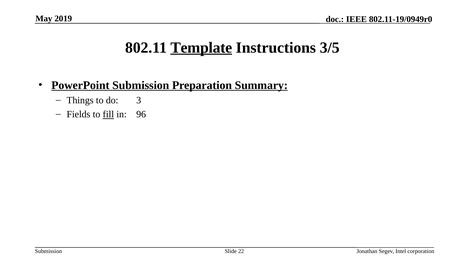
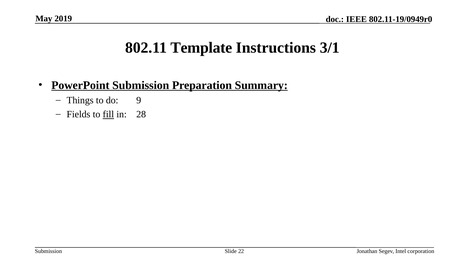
Template underline: present -> none (201, 48)
3/5: 3/5 -> 3/1 (330, 48)
3: 3 -> 9 (139, 100)
96: 96 -> 28 (141, 114)
